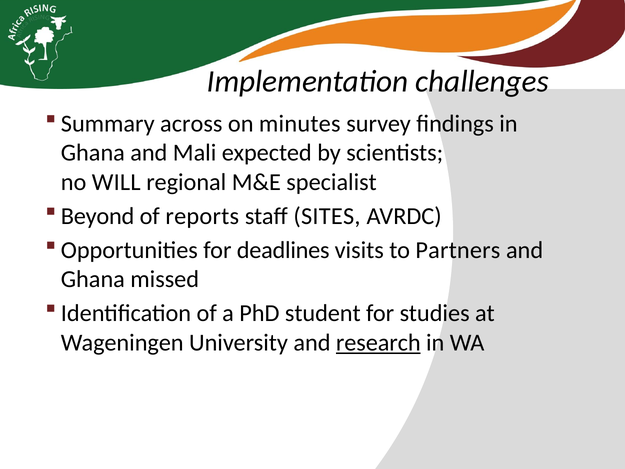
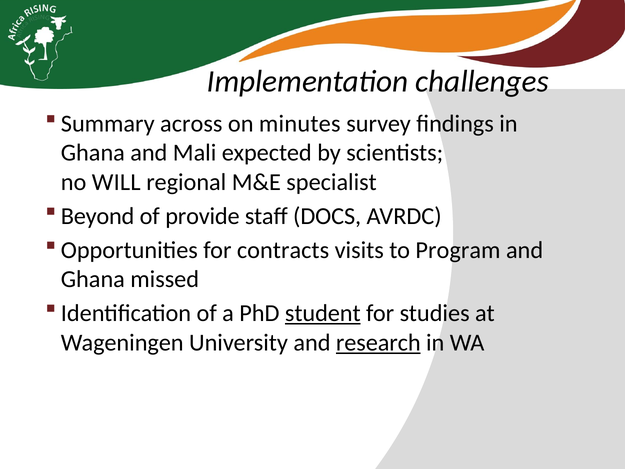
reports: reports -> provide (202, 216)
SITES: SITES -> DOCS (327, 216)
deadlines: deadlines -> contracts (283, 250)
Partners: Partners -> Program (458, 250)
student underline: none -> present (323, 313)
